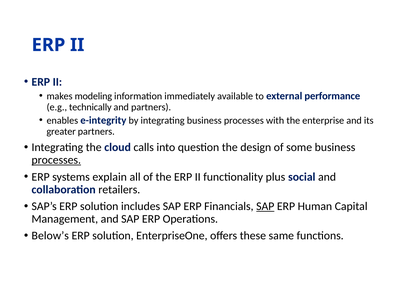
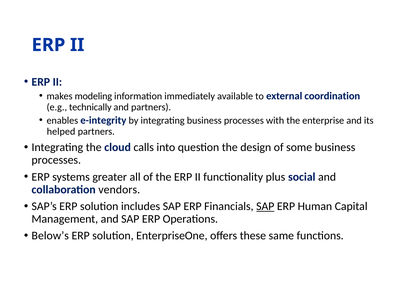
performance: performance -> coordination (332, 96)
greater: greater -> helped (61, 131)
processes underline: present -> none (56, 160)
explain: explain -> greater (110, 177)
retailers: retailers -> vendors (119, 189)
